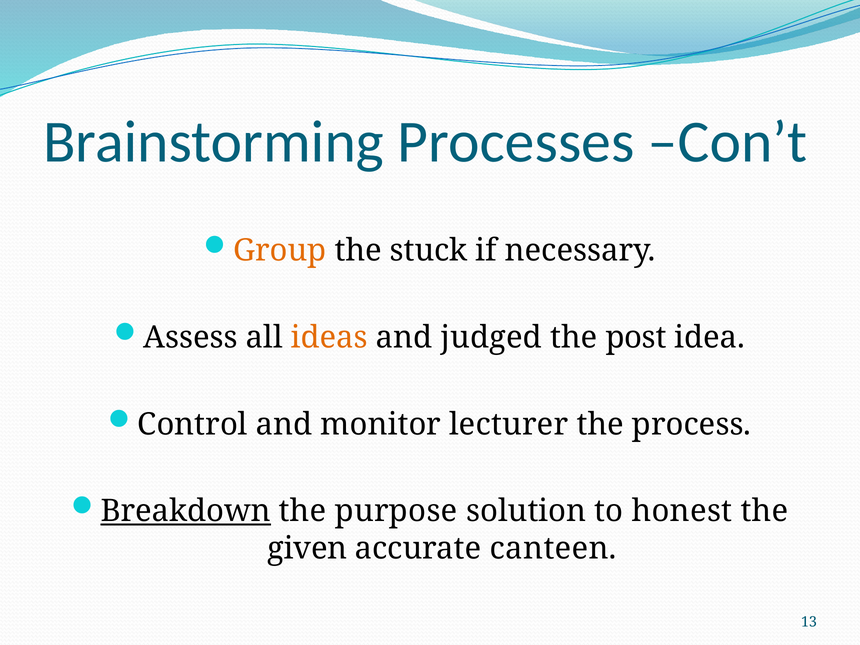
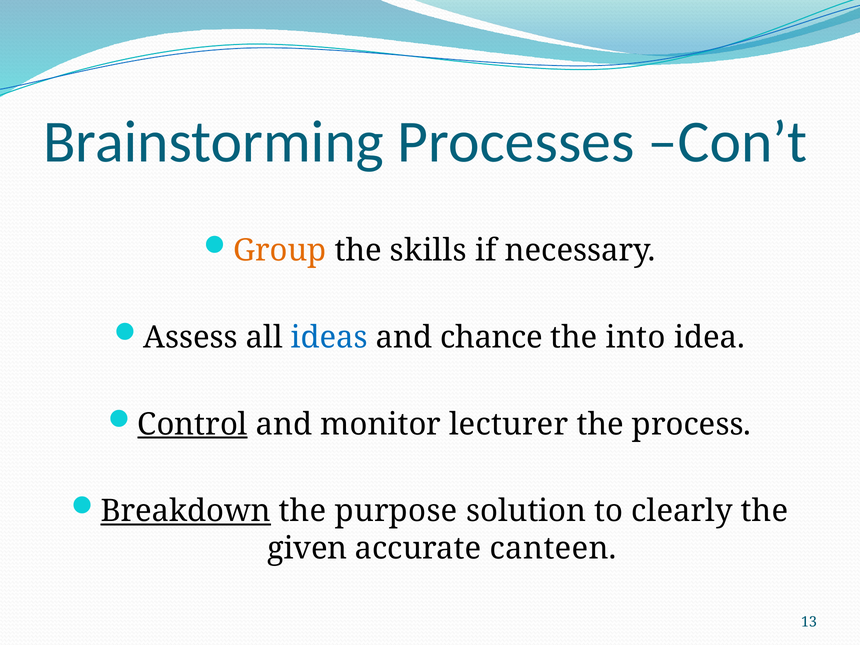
stuck: stuck -> skills (428, 250)
ideas colour: orange -> blue (329, 337)
judged: judged -> chance (492, 337)
post: post -> into (636, 337)
Control underline: none -> present (193, 424)
honest: honest -> clearly (682, 511)
